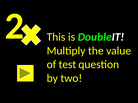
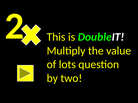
test: test -> lots (67, 65)
